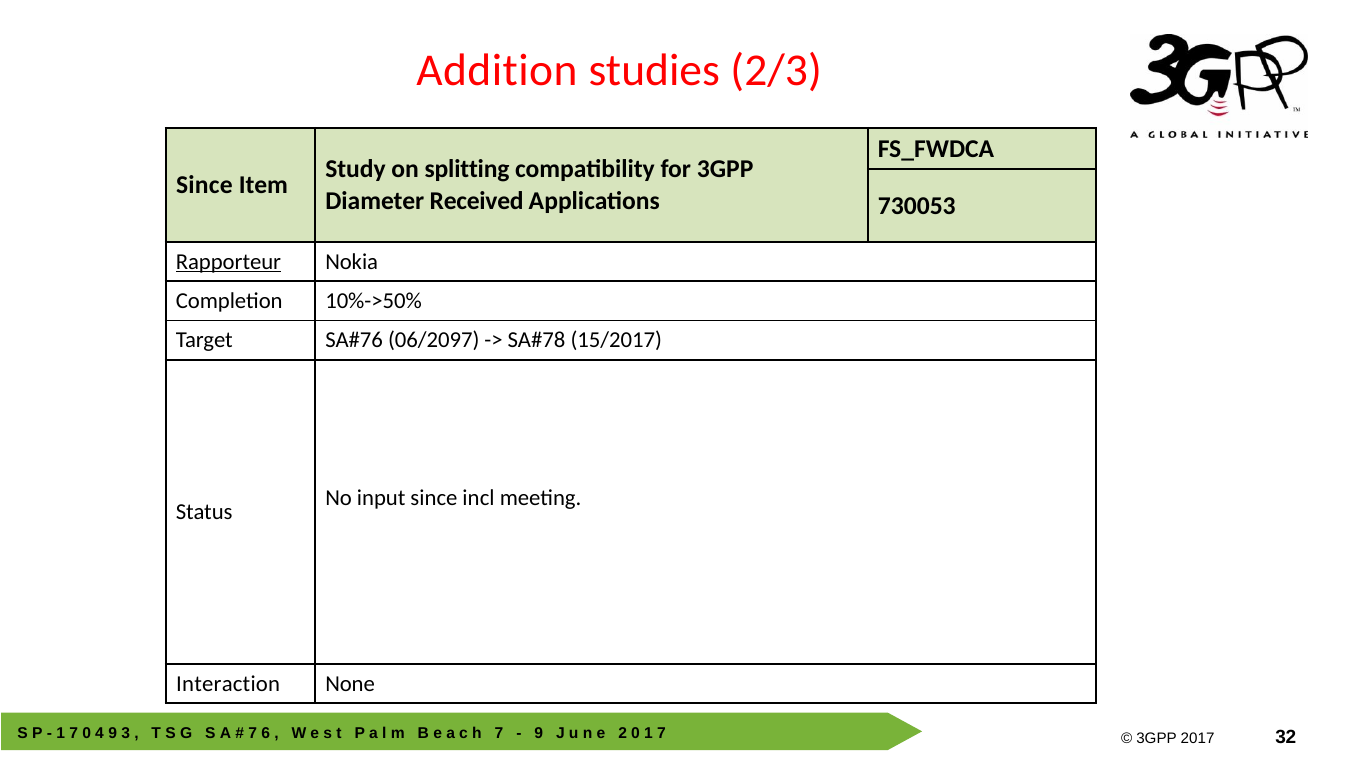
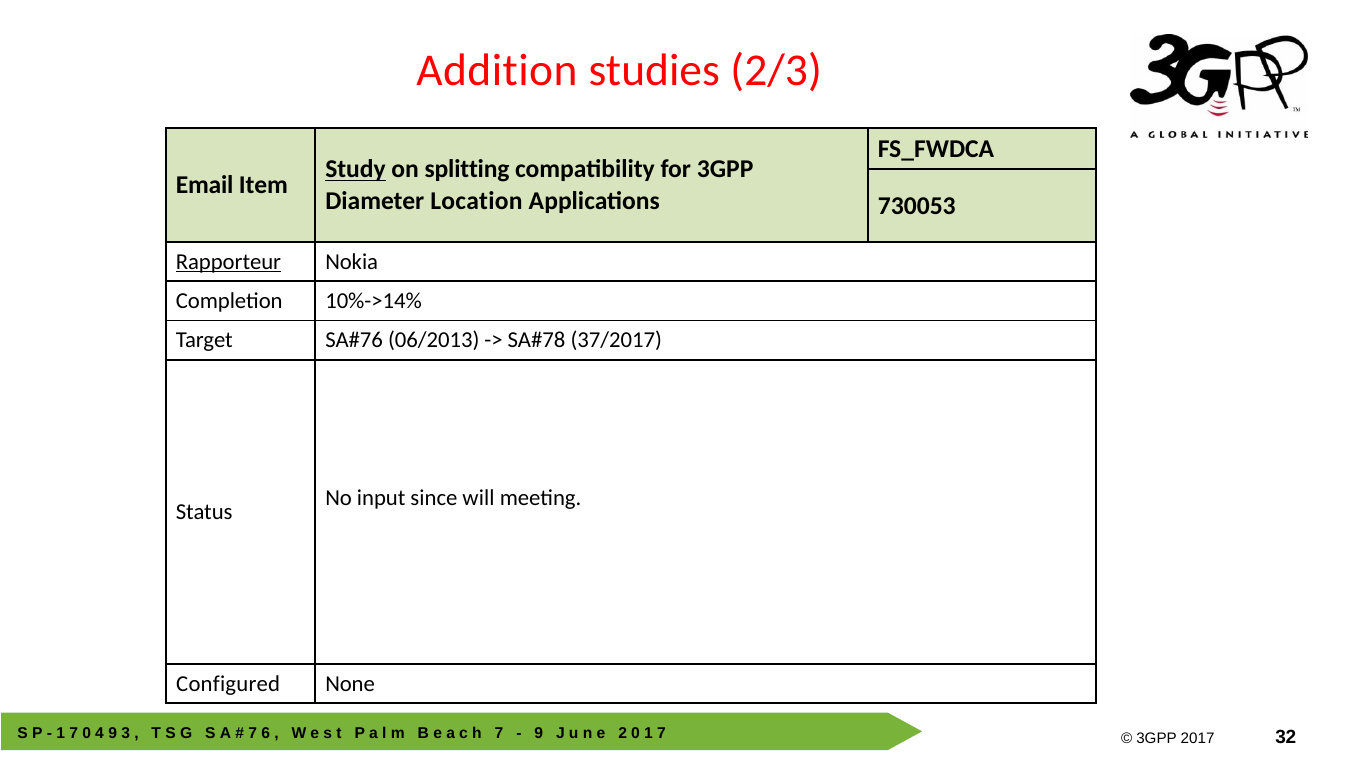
Study underline: none -> present (355, 170)
Since: Since -> Email (205, 185)
Received: Received -> Location (476, 201)
10%->50%: 10%->50% -> 10%->14% (374, 301)
06/2097: 06/2097 -> 06/2013 (434, 340)
15/2017: 15/2017 -> 37/2017 (616, 340)
incl: incl -> will (479, 498)
Interaction: Interaction -> Configured (228, 684)
